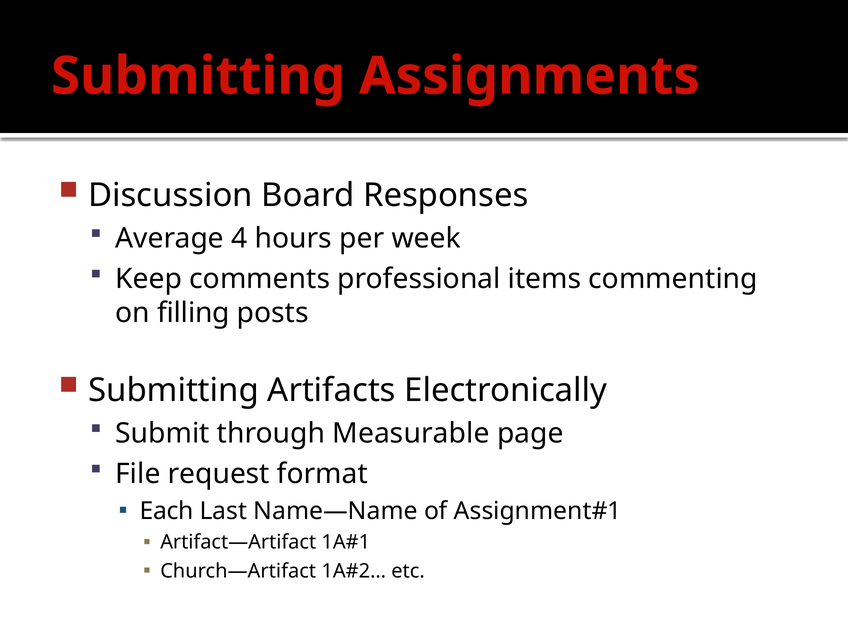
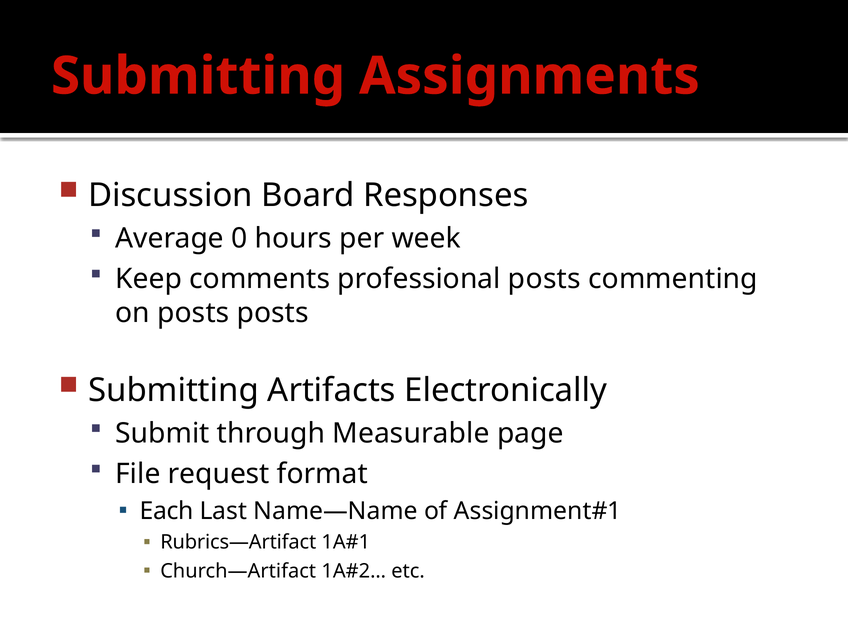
4: 4 -> 0 (239, 238)
professional items: items -> posts (544, 279)
on filling: filling -> posts (193, 313)
Artifact—Artifact: Artifact—Artifact -> Rubrics—Artifact (238, 542)
